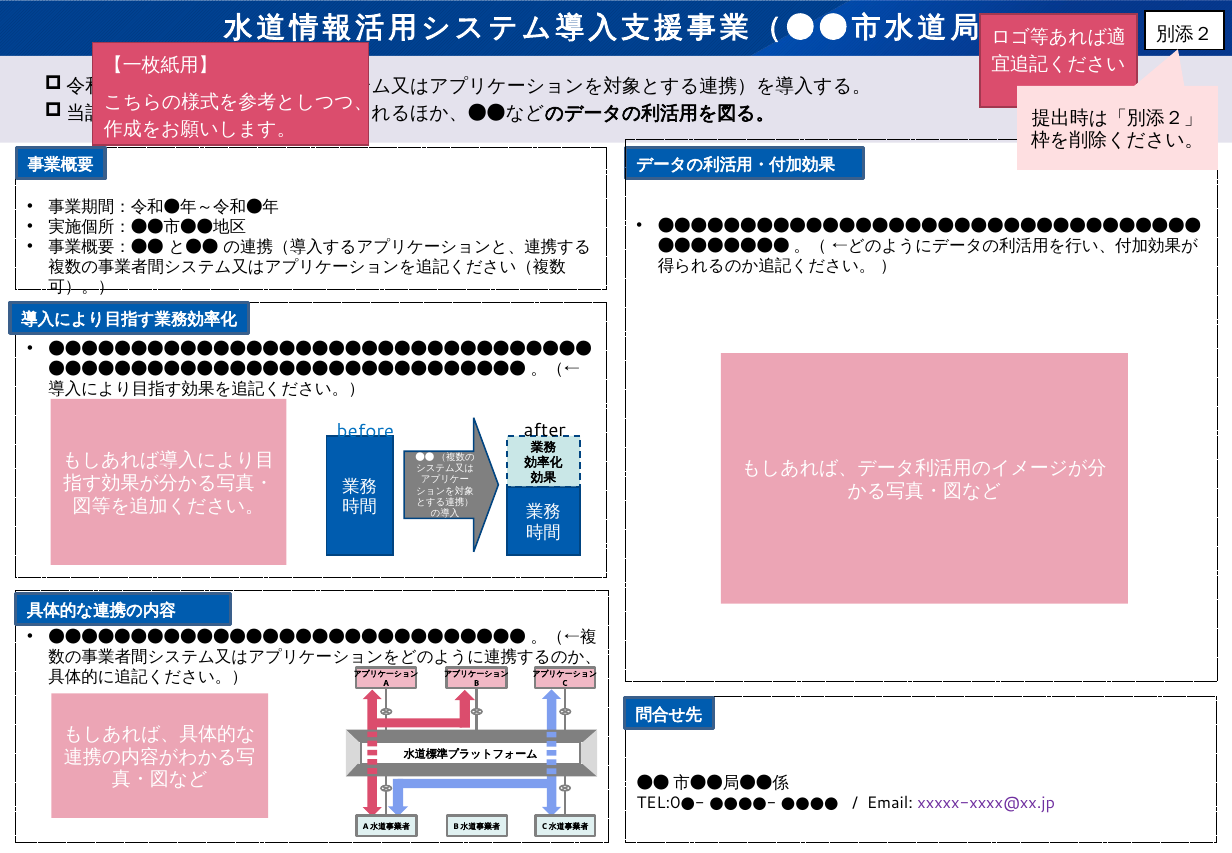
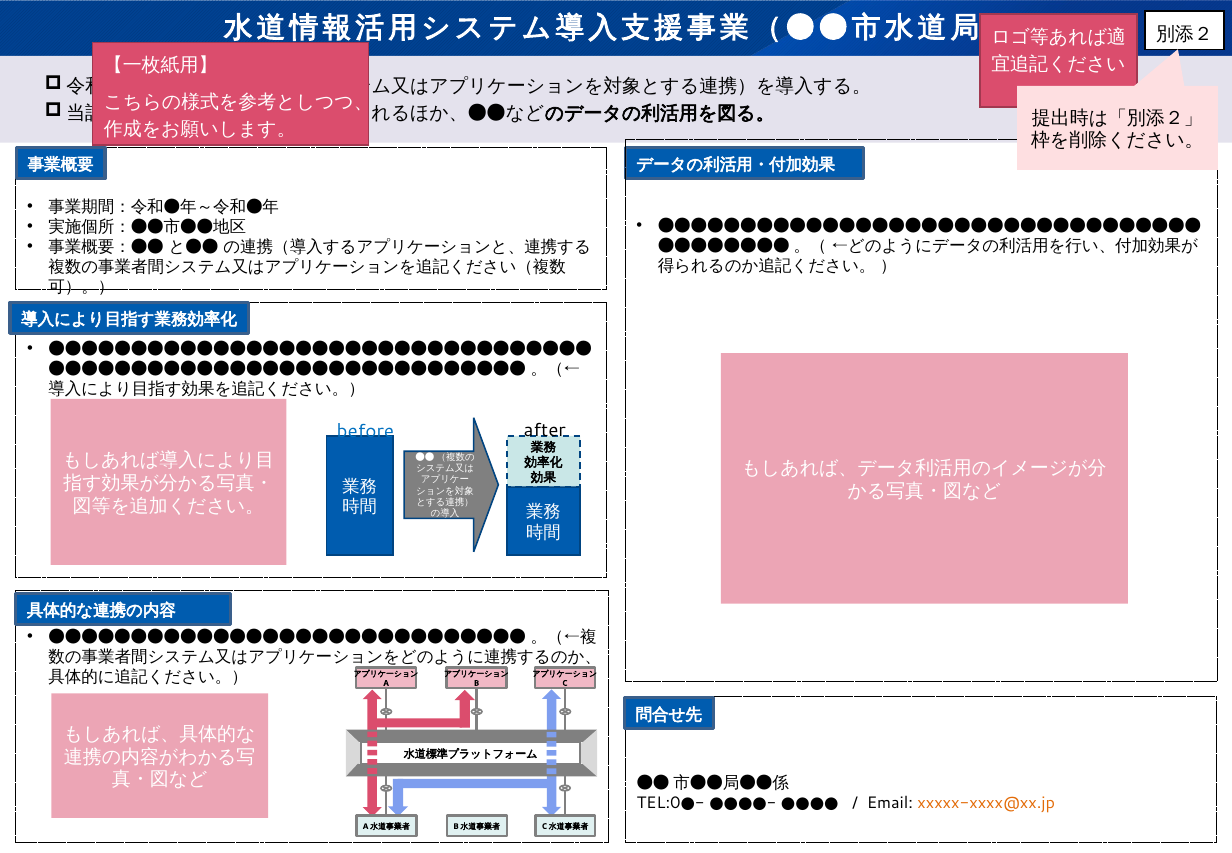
xxxxx-xxxx@xx.jp colour: purple -> orange (986, 803)
